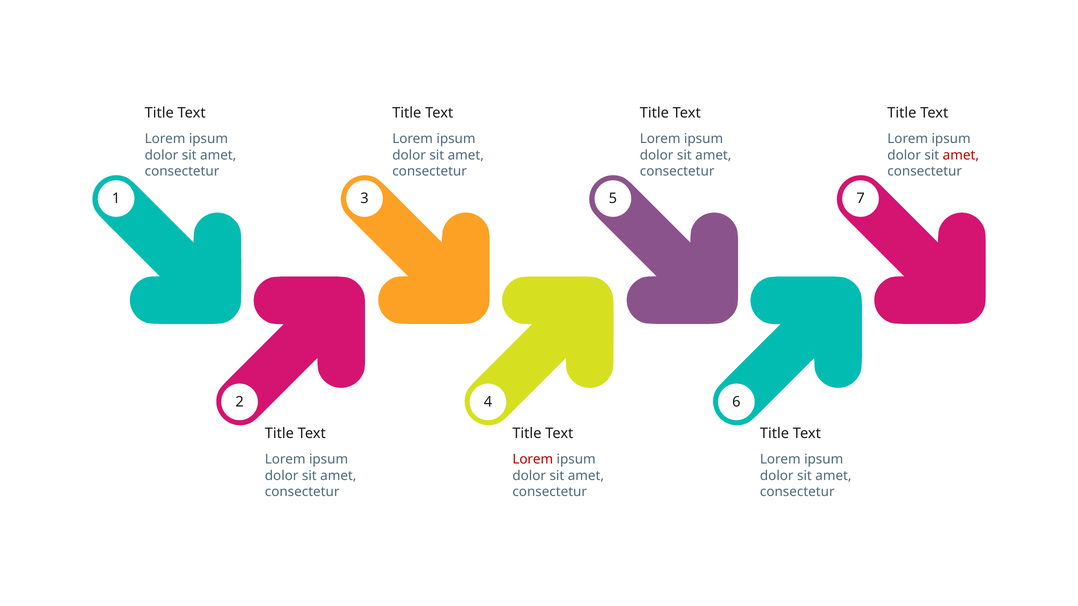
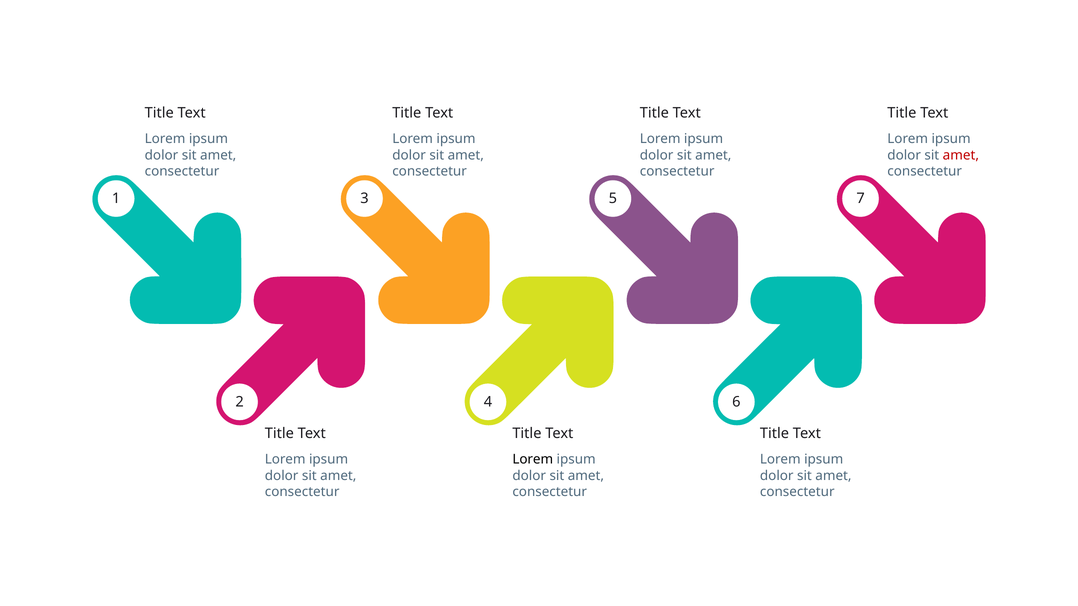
Lorem colour: red -> black (533, 460)
